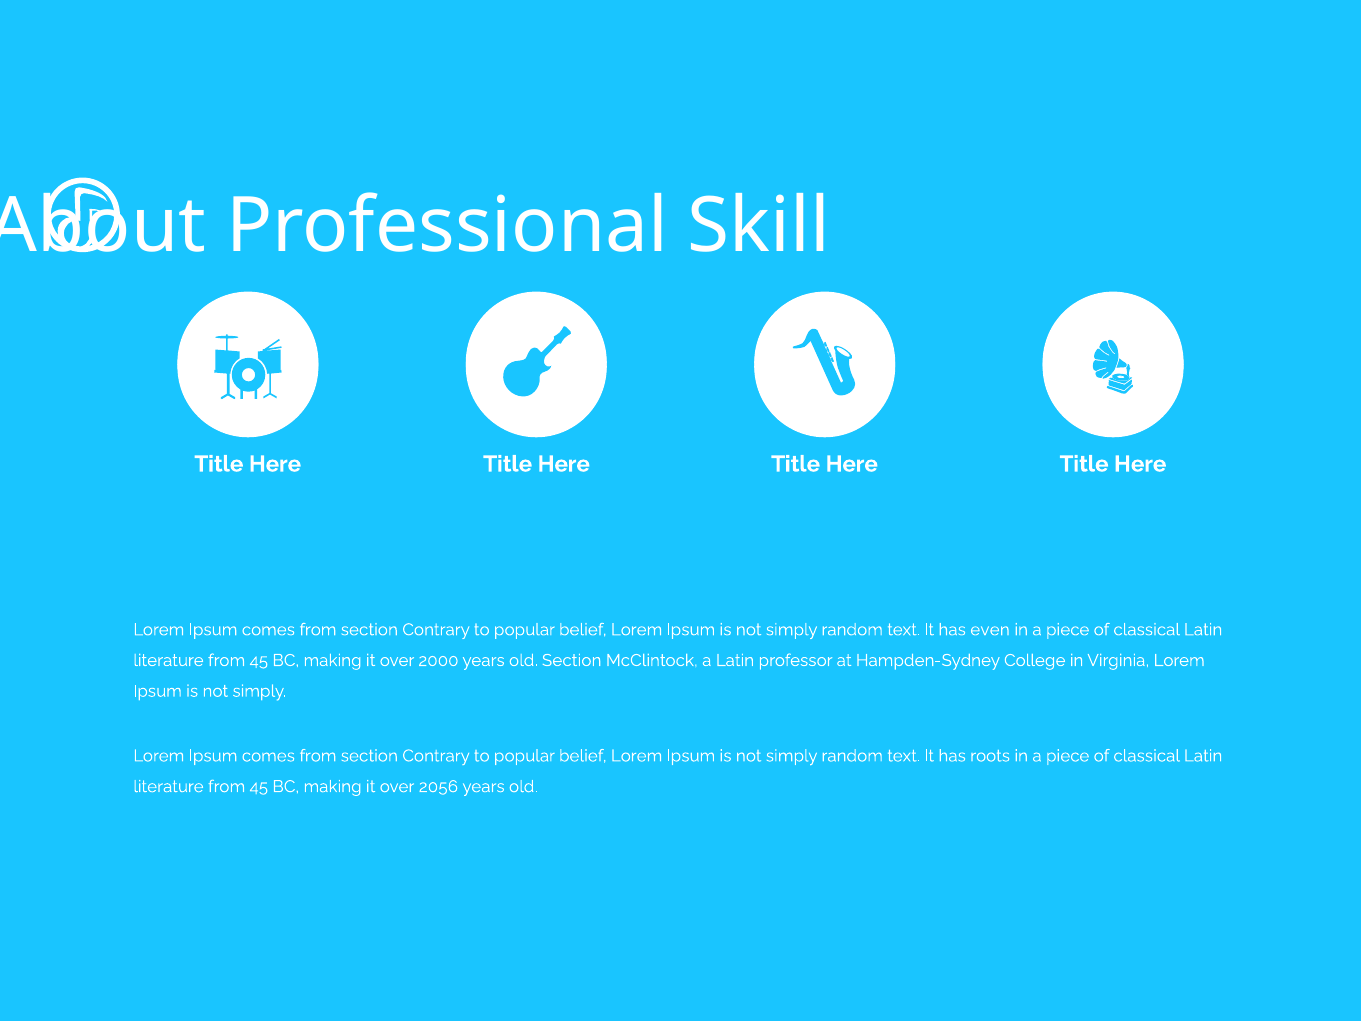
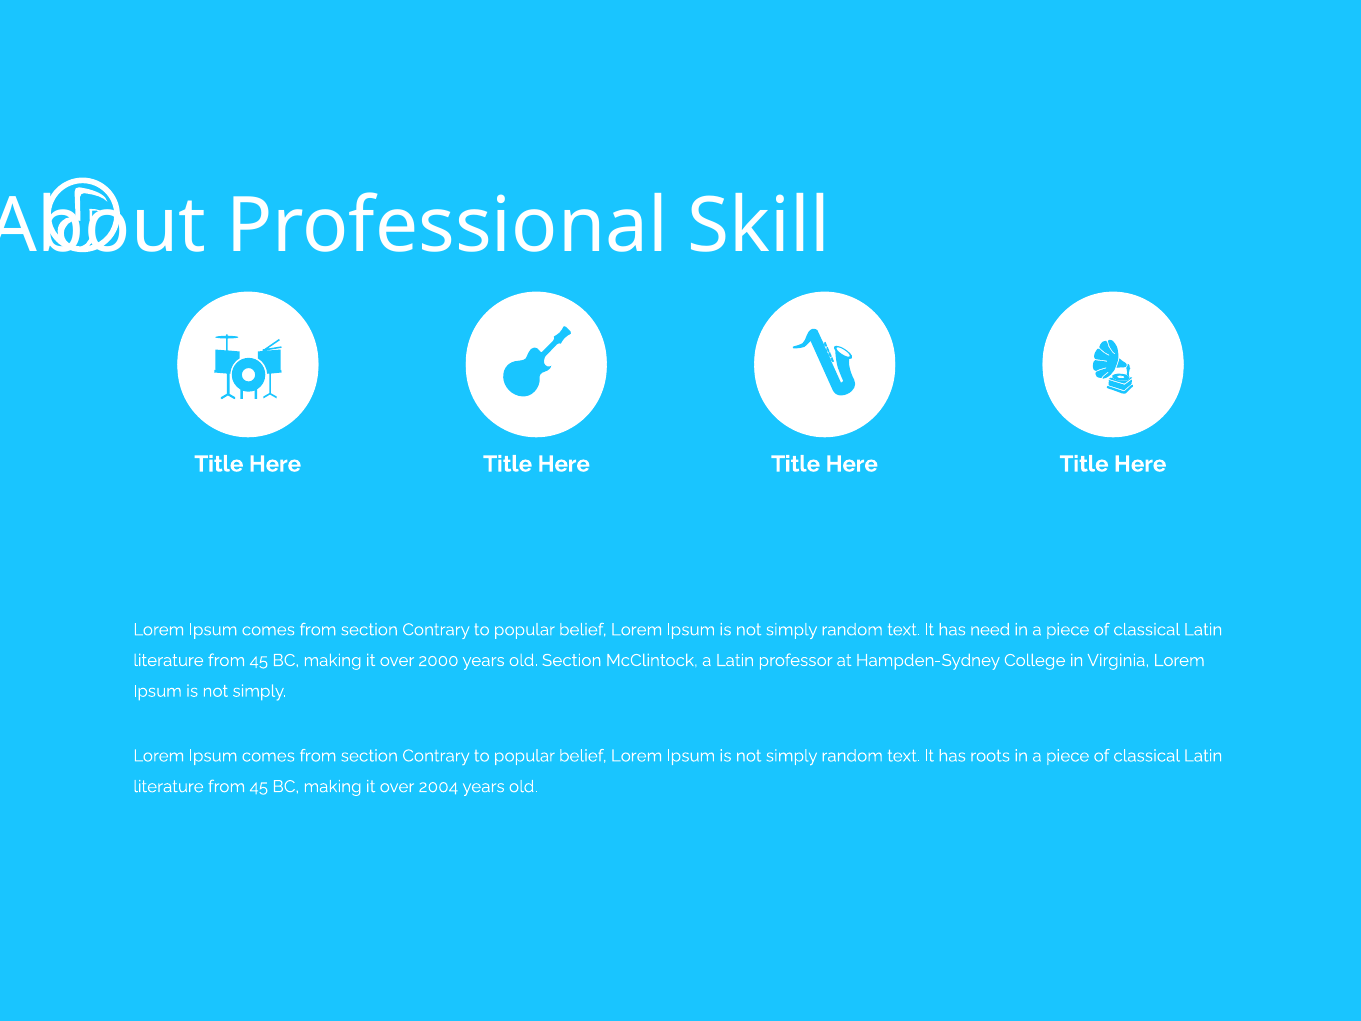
even: even -> need (990, 630)
2056: 2056 -> 2004 (438, 786)
